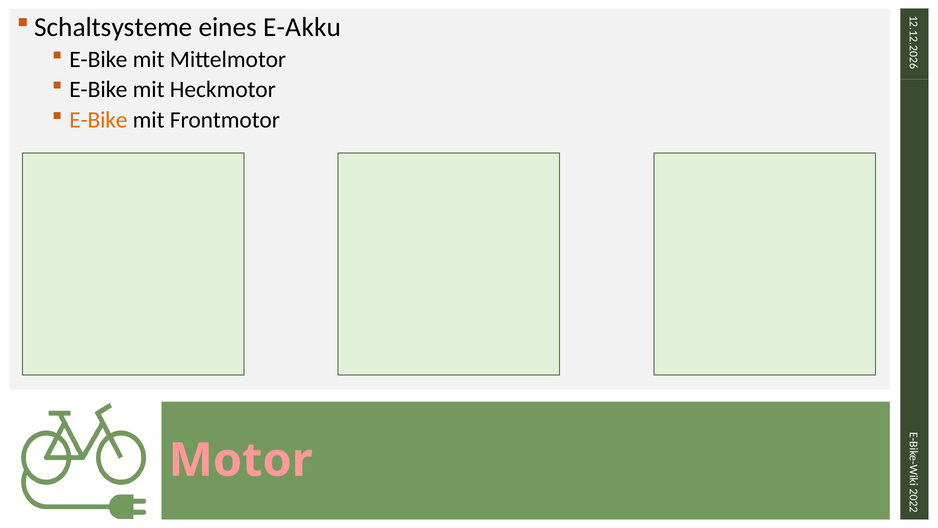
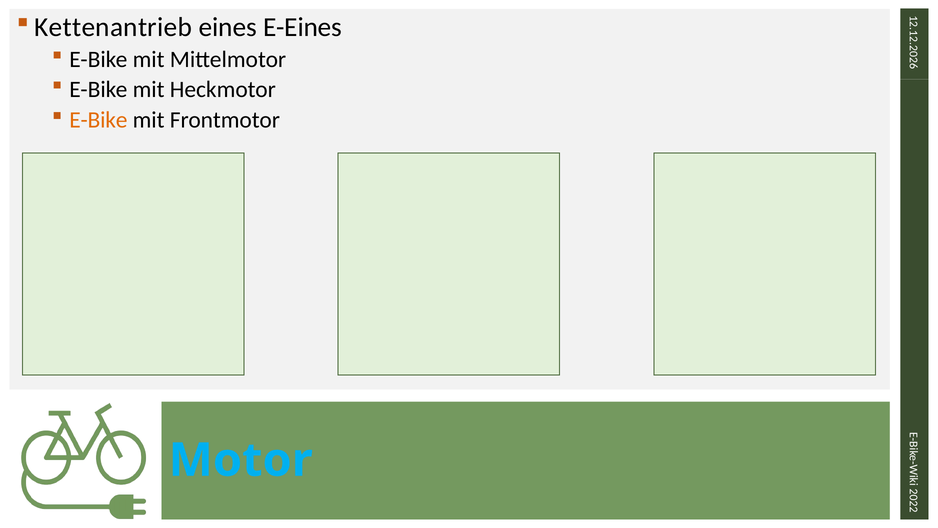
Schaltsysteme: Schaltsysteme -> Kettenantrieb (113, 27)
E-Akku: E-Akku -> E-Eines (303, 27)
Motor colour: pink -> light blue (241, 460)
